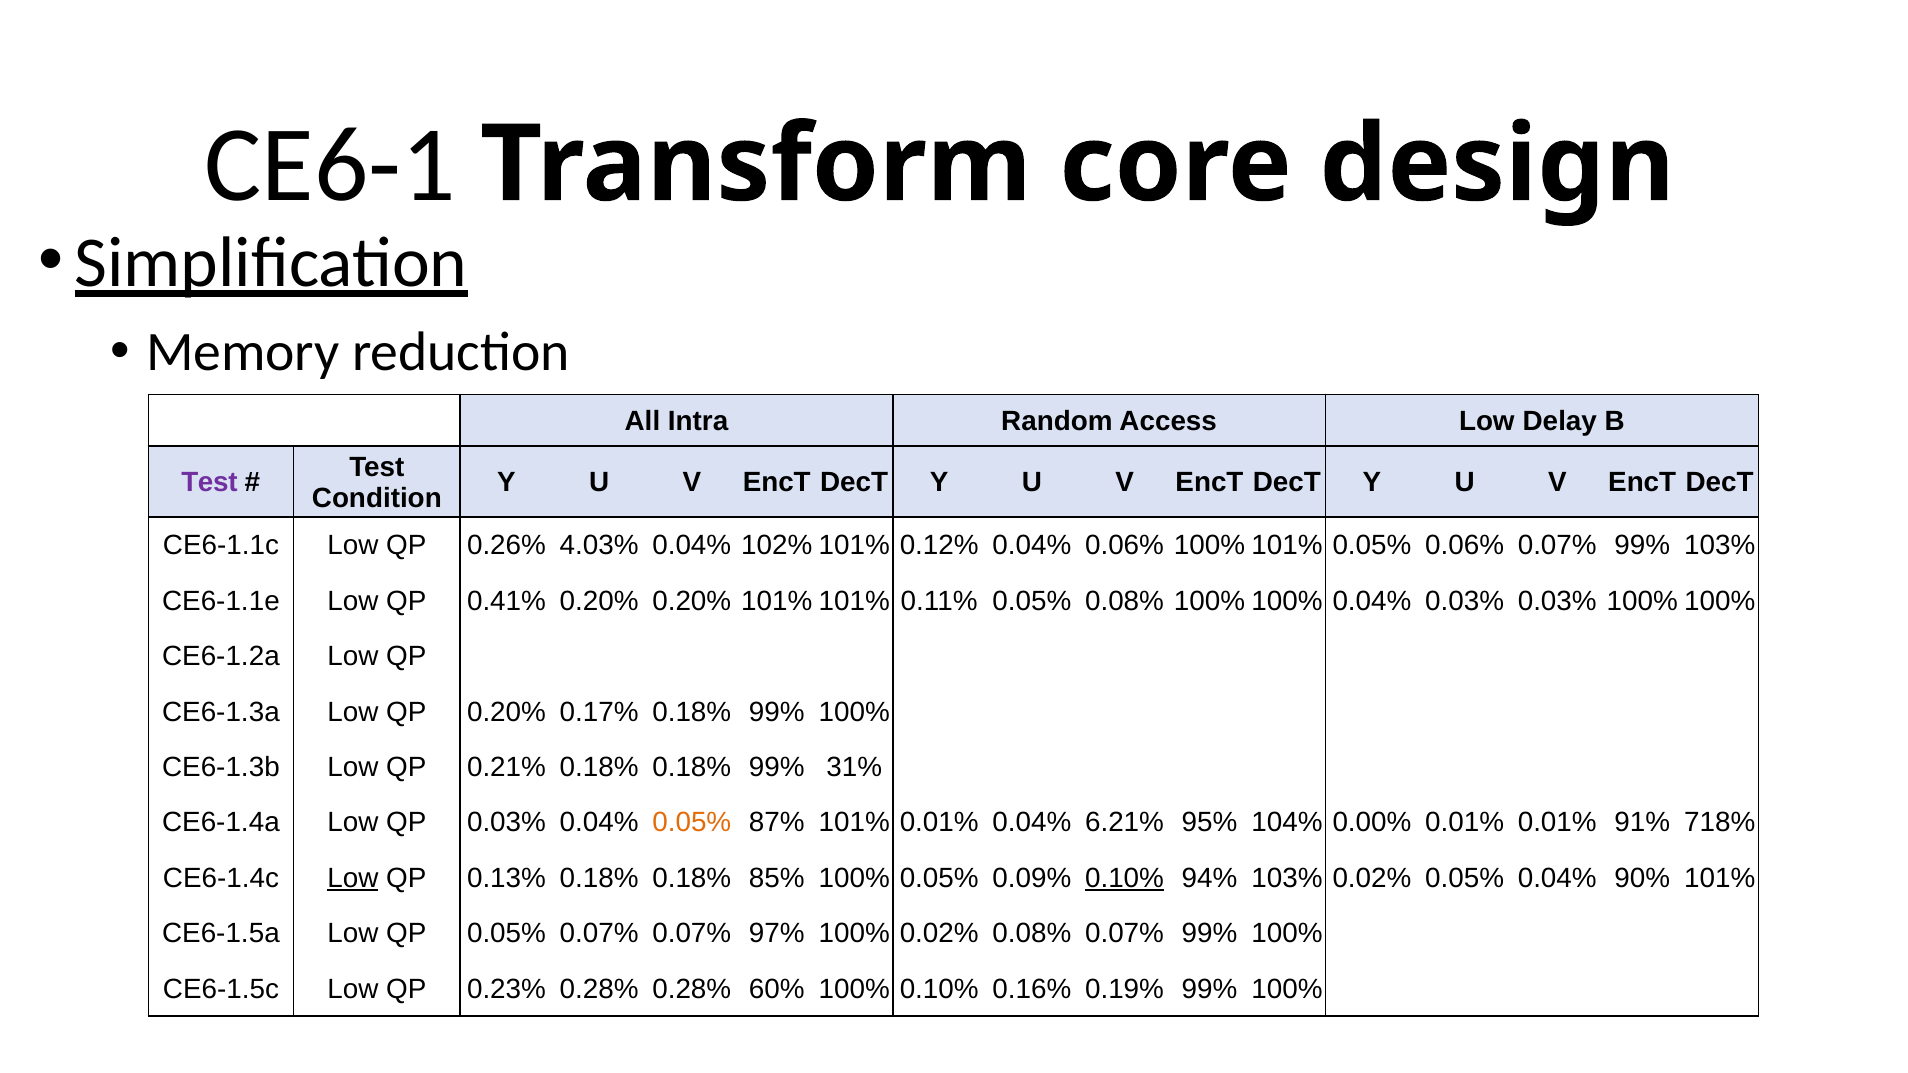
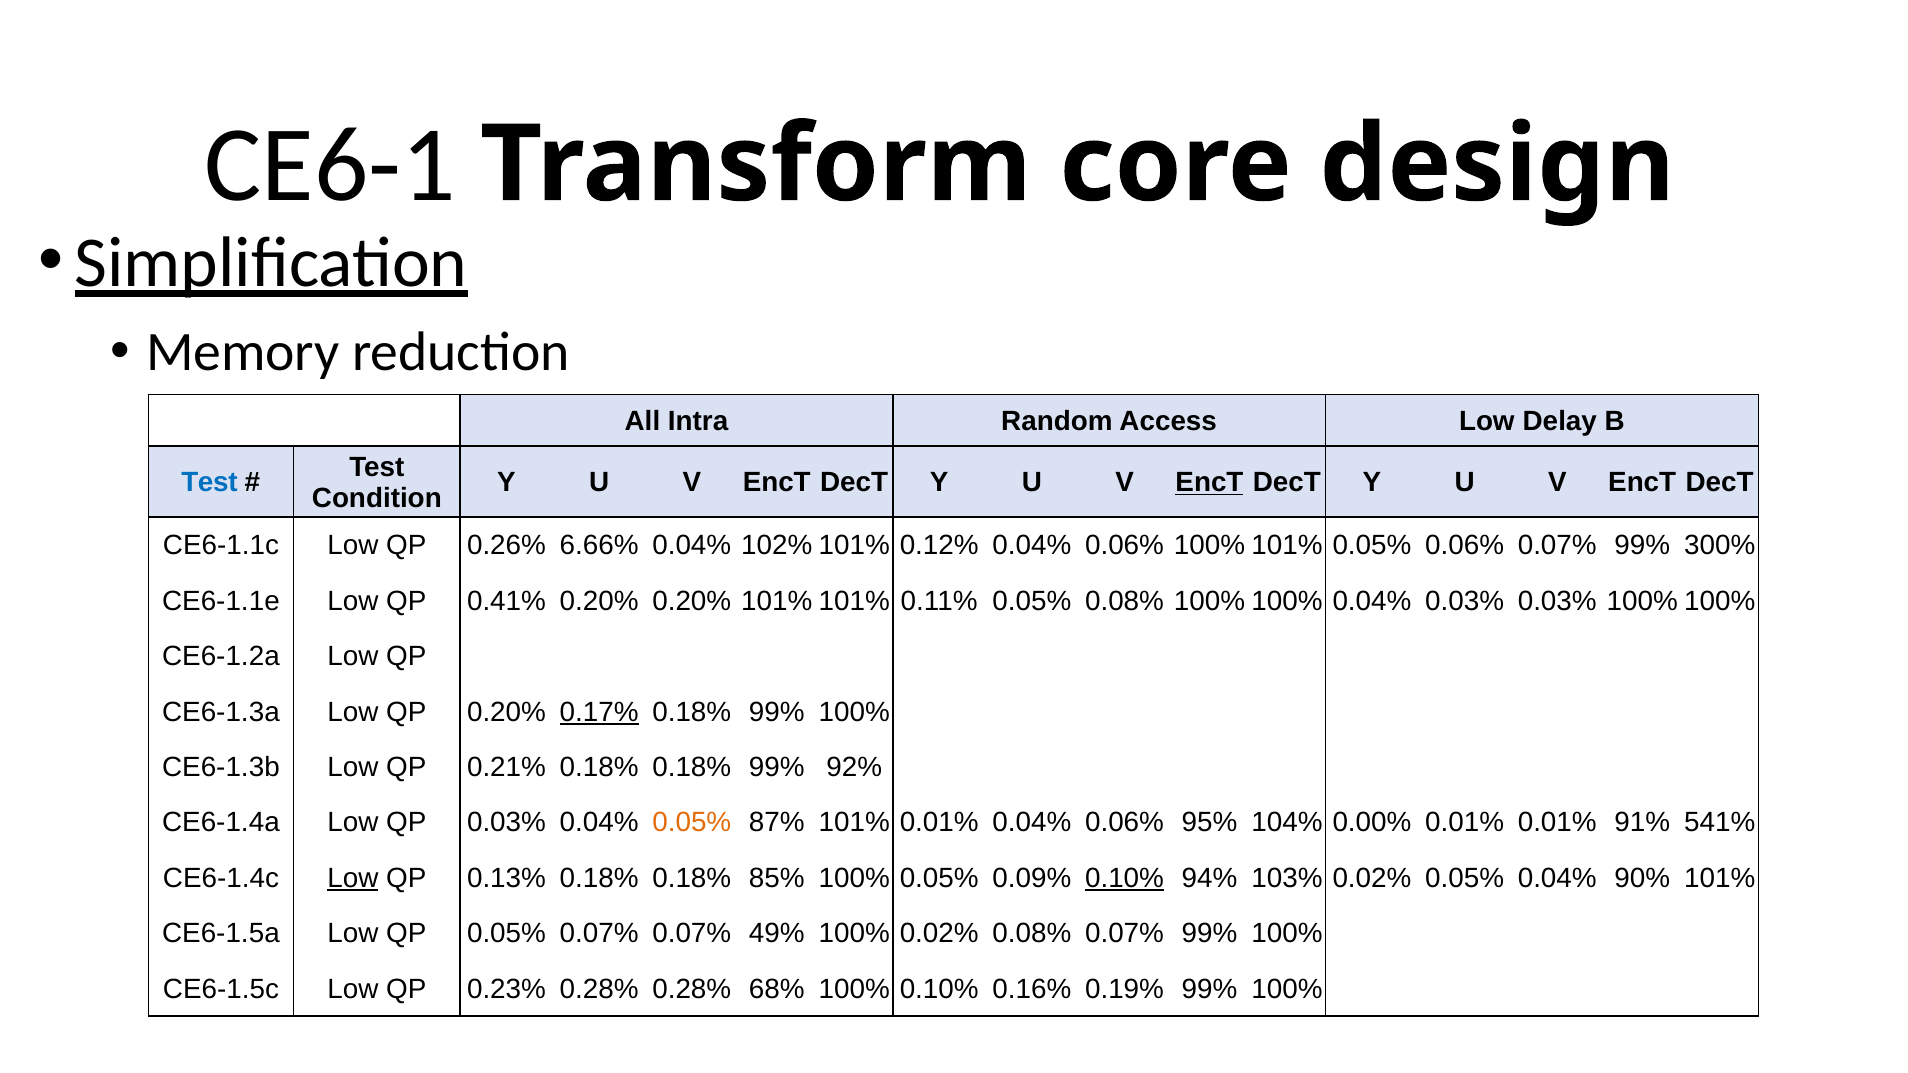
Test colour: purple -> blue (209, 483)
EncT underline: none -> present (1209, 483)
4.03%: 4.03% -> 6.66% (599, 546)
99% 103%: 103% -> 300% (1720, 546)
0.17% underline: none -> present (599, 712)
31%: 31% -> 92% (854, 767)
0.01% 0.04% 6.21%: 6.21% -> 0.06% (1125, 823)
718%: 718% -> 541% (1720, 823)
97%: 97% -> 49% (777, 934)
60%: 60% -> 68% (777, 989)
